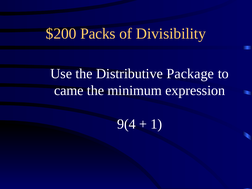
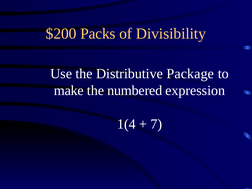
came: came -> make (69, 90)
minimum: minimum -> numbered (135, 90)
9(4: 9(4 -> 1(4 (126, 124)
1: 1 -> 7 (156, 124)
